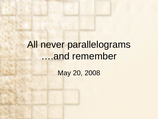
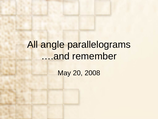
never: never -> angle (53, 44)
